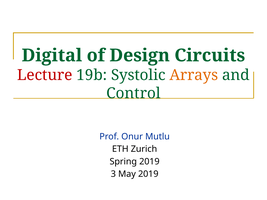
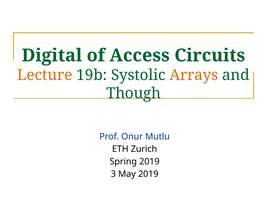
Design: Design -> Access (140, 56)
Lecture colour: red -> orange (45, 75)
Control: Control -> Though (134, 93)
